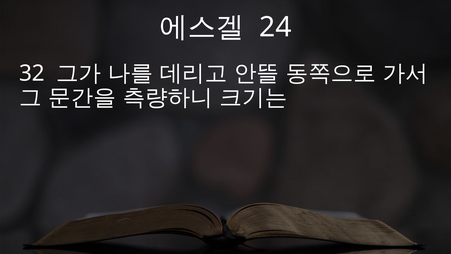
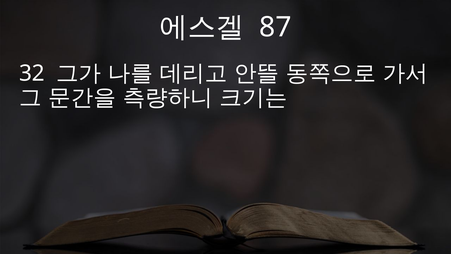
24: 24 -> 87 (275, 27)
